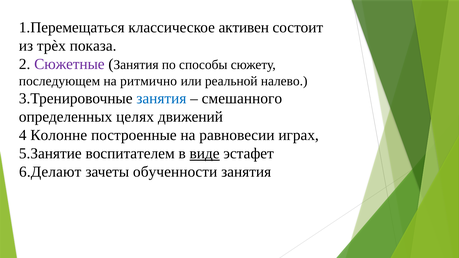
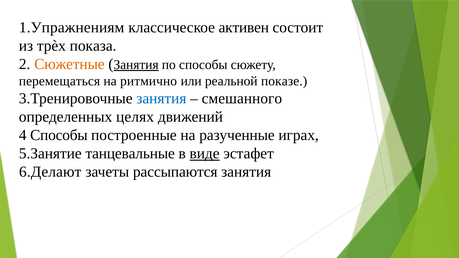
1.Перемещаться: 1.Перемещаться -> 1.Упражнениям (72, 27)
Сюжетные colour: purple -> orange (69, 64)
Занятия underline: none -> present (136, 65)
последующем: последующем -> перемещаться (60, 81)
налево: налево -> показе (284, 81)
4 Колонне: Колонне -> Способы (59, 135)
равновесии: равновесии -> разученные (237, 135)
воспитателем: воспитателем -> танцевальные (130, 154)
обученности: обученности -> рассыпаются (175, 172)
